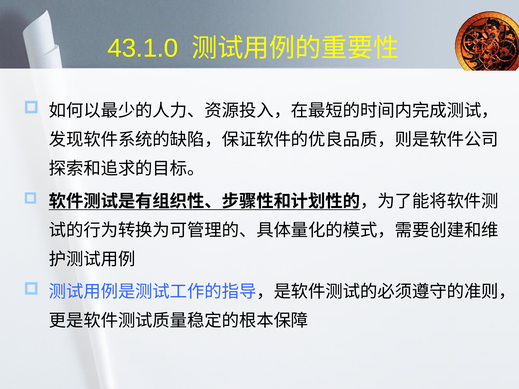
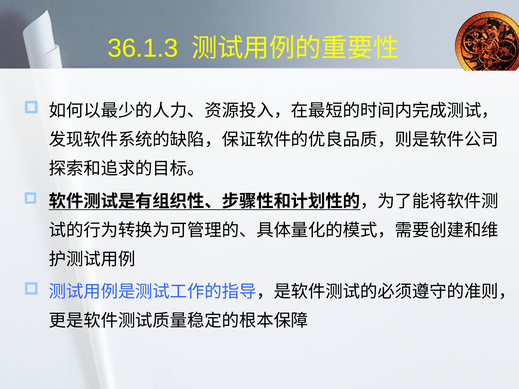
43.1.0: 43.1.0 -> 36.1.3 (143, 48)
